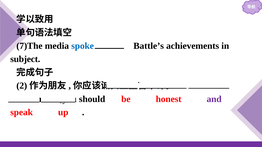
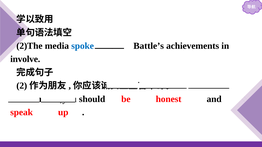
7)The: 7)The -> 2)The (29, 46)
subject: subject -> involve (25, 59)
and colour: purple -> black (214, 99)
